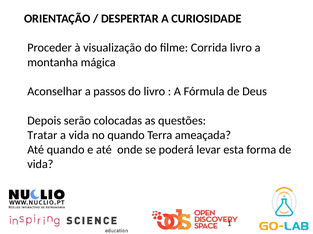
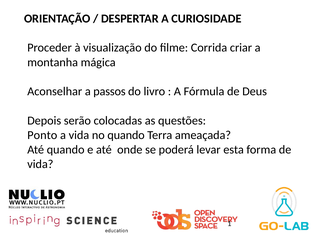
Corrida livro: livro -> criar (241, 48)
Tratar: Tratar -> Ponto (42, 136)
